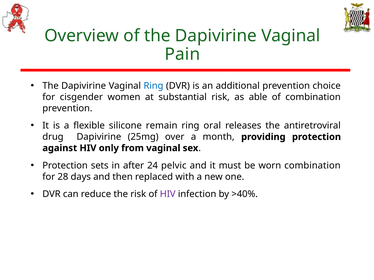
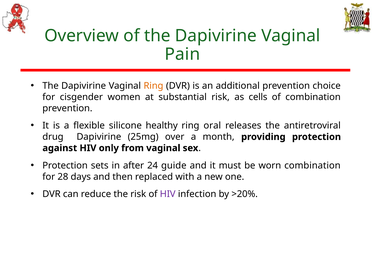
Ring colour: blue -> orange (153, 86)
able: able -> cells (258, 97)
remain: remain -> healthy (162, 126)
pelvic: pelvic -> guide (174, 166)
>40%: >40% -> >20% (245, 194)
